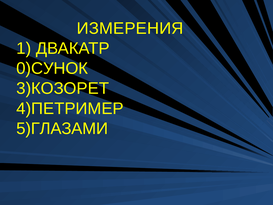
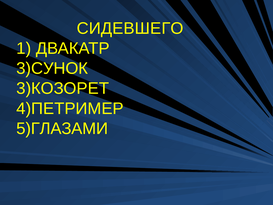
ИЗМЕРЕНИЯ: ИЗМЕРЕНИЯ -> СИДЕВШЕГО (130, 28)
0)СУНОК: 0)СУНОК -> 3)СУНОК (52, 68)
